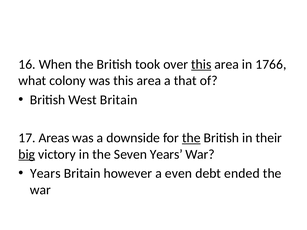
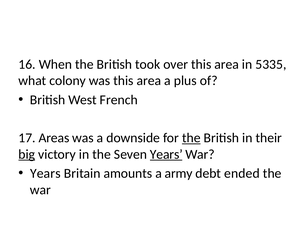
this underline: present -> none (201, 64)
1766: 1766 -> 5335 (271, 64)
that: that -> plus (185, 81)
West Britain: Britain -> French (119, 100)
Years underline: none -> present (166, 154)
however: however -> amounts (128, 174)
even: even -> army (179, 174)
